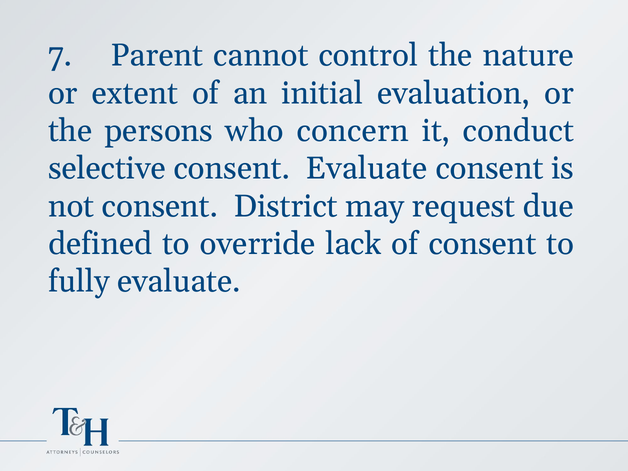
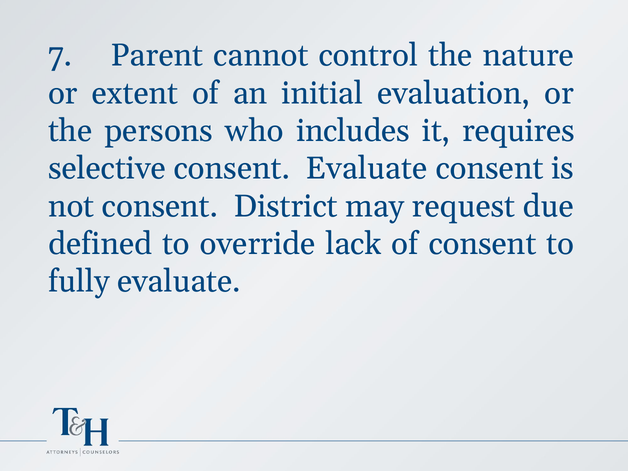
concern: concern -> includes (353, 131)
conduct: conduct -> requires (519, 131)
